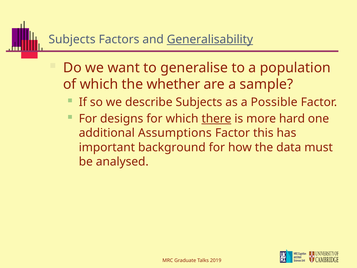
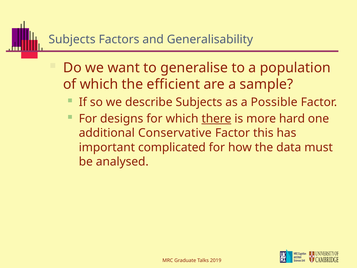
Generalisability underline: present -> none (210, 40)
whether: whether -> efficient (173, 84)
Assumptions: Assumptions -> Conservative (175, 133)
background: background -> complicated (172, 147)
